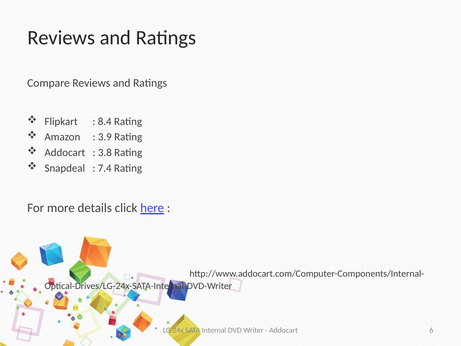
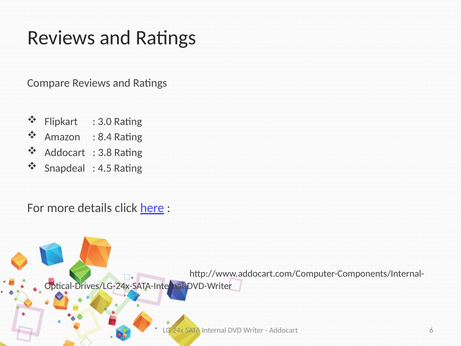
8.4: 8.4 -> 3.0 (105, 121)
3.9: 3.9 -> 8.4 (105, 137)
7.4: 7.4 -> 4.5 (105, 168)
